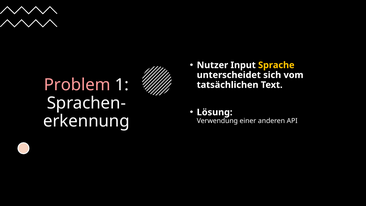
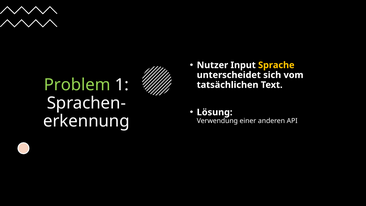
Problem colour: pink -> light green (77, 85)
